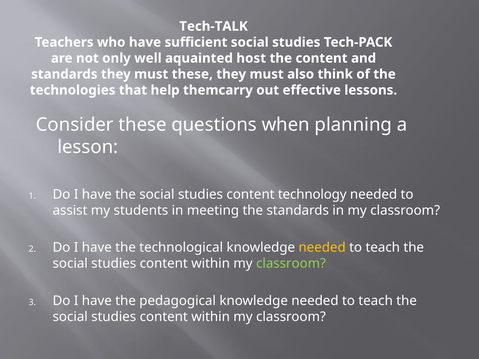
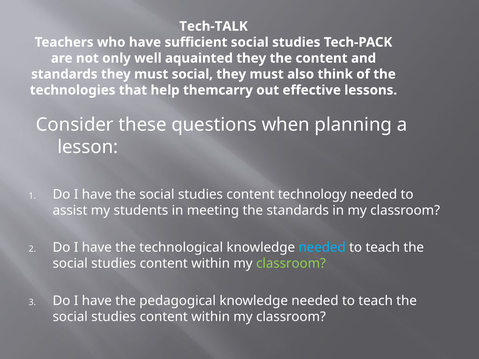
aquainted host: host -> they (251, 58)
must these: these -> social (192, 74)
needed colour: yellow -> light blue (322, 248)
